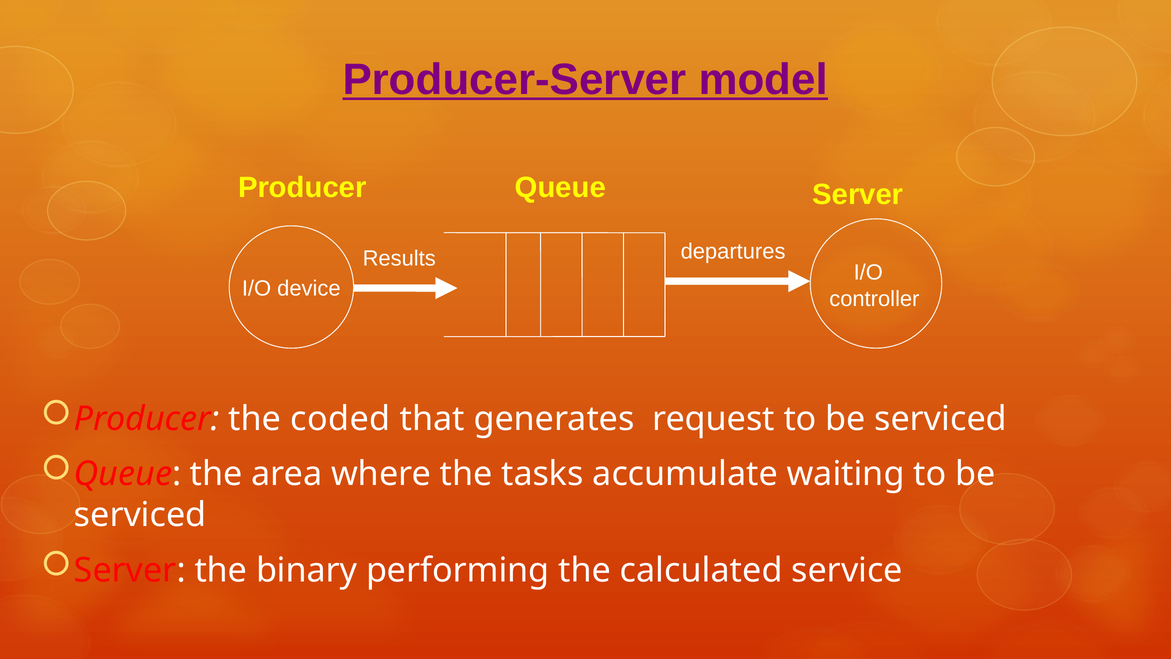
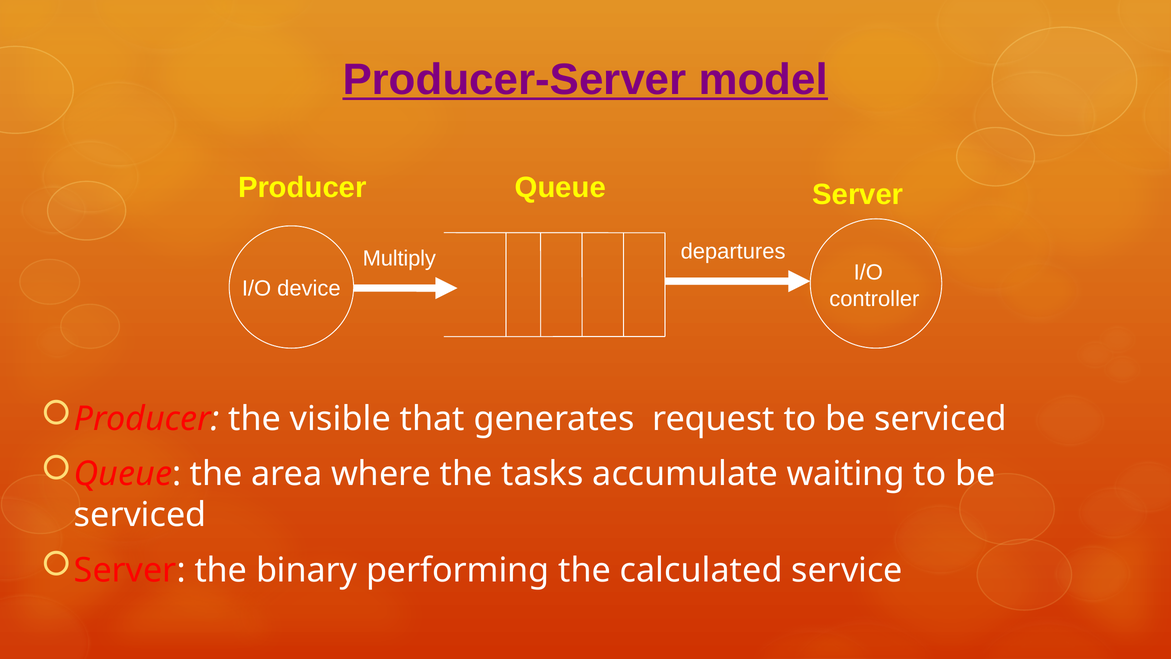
Results: Results -> Multiply (399, 259)
coded: coded -> visible (340, 419)
